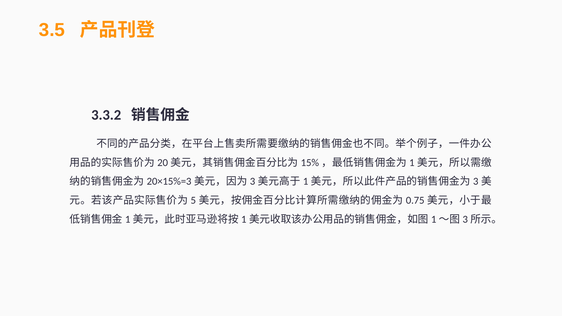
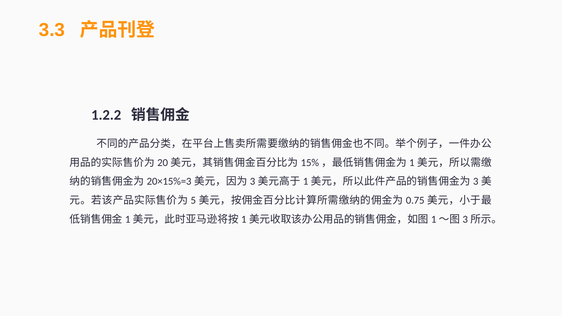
3.5: 3.5 -> 3.3 (52, 30)
3.3.2: 3.3.2 -> 1.2.2 (106, 115)
